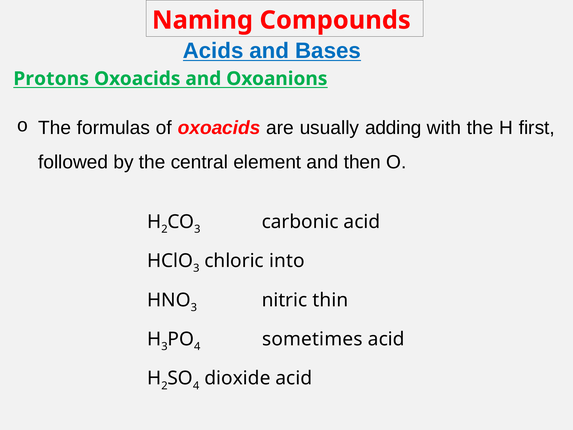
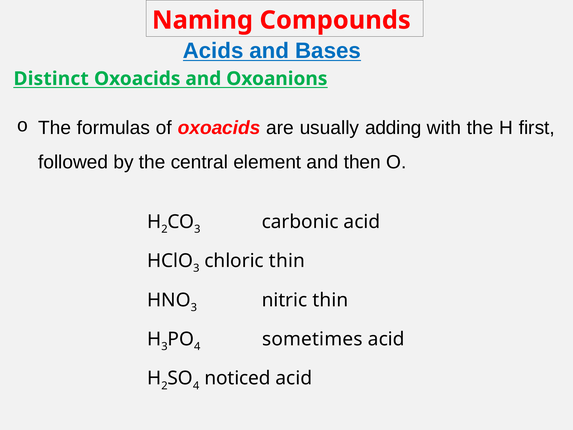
Protons: Protons -> Distinct (51, 79)
chloric into: into -> thin (287, 261)
dioxide: dioxide -> noticed (238, 378)
